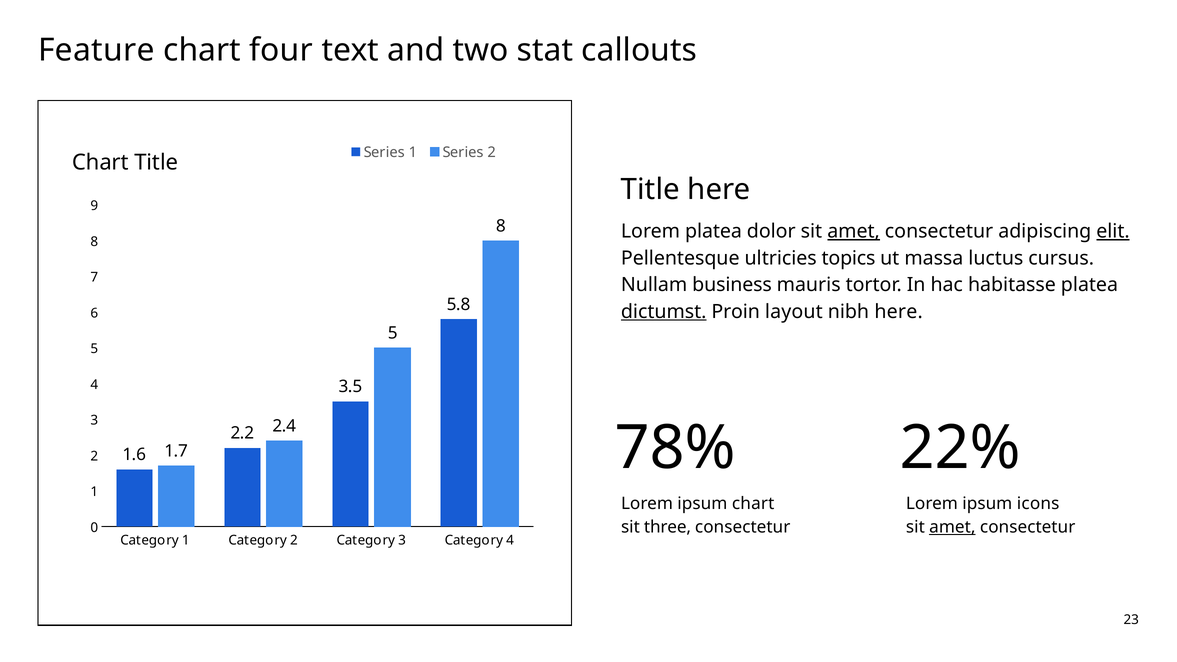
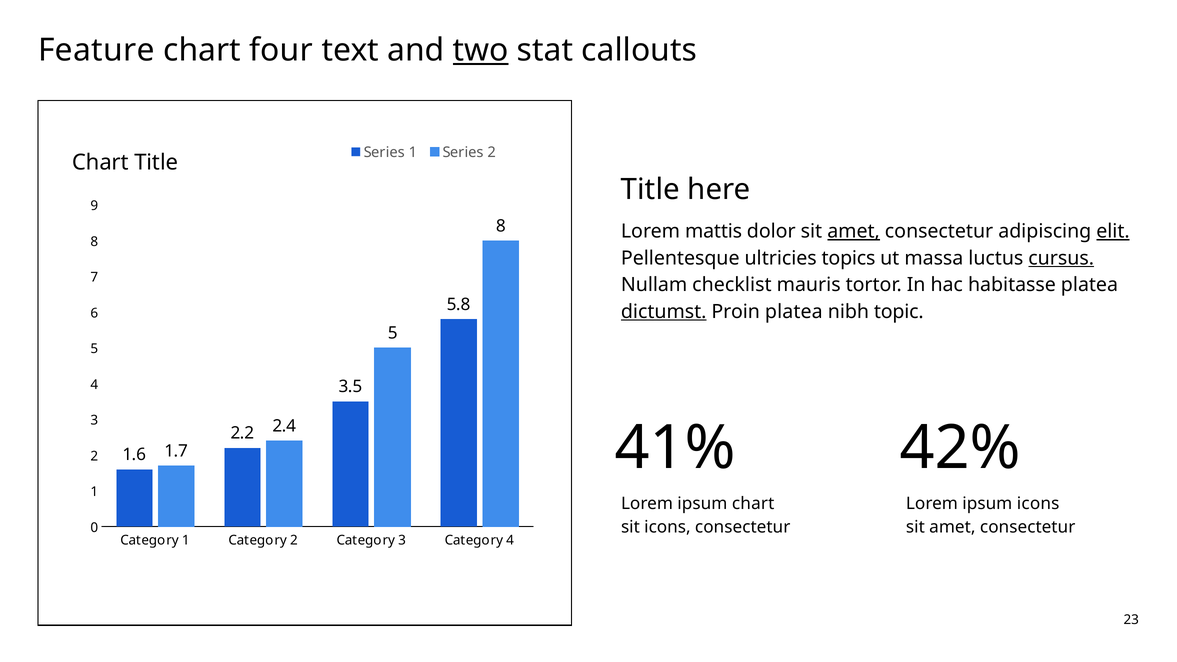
two underline: none -> present (481, 50)
Lorem platea: platea -> mattis (714, 231)
cursus underline: none -> present (1061, 258)
business: business -> checklist (732, 285)
Proin layout: layout -> platea (794, 312)
nibh here: here -> topic (899, 312)
78%: 78% -> 41% (675, 448)
22%: 22% -> 42% (960, 448)
sit three: three -> icons (667, 527)
amet underline: present -> none (952, 527)
